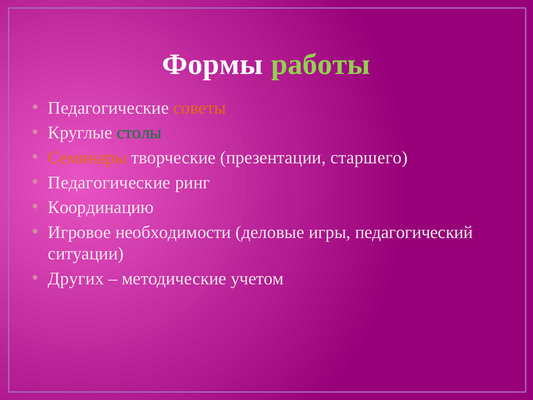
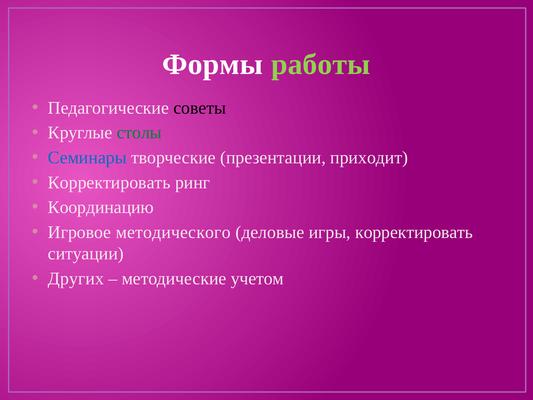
советы colour: orange -> black (200, 108)
Семинары colour: orange -> blue (87, 158)
старшего: старшего -> приходит (369, 158)
Педагогические: Педагогические -> Корректировать (109, 182)
необходимости: необходимости -> методического (173, 232)
игры педагогический: педагогический -> корректировать (414, 232)
